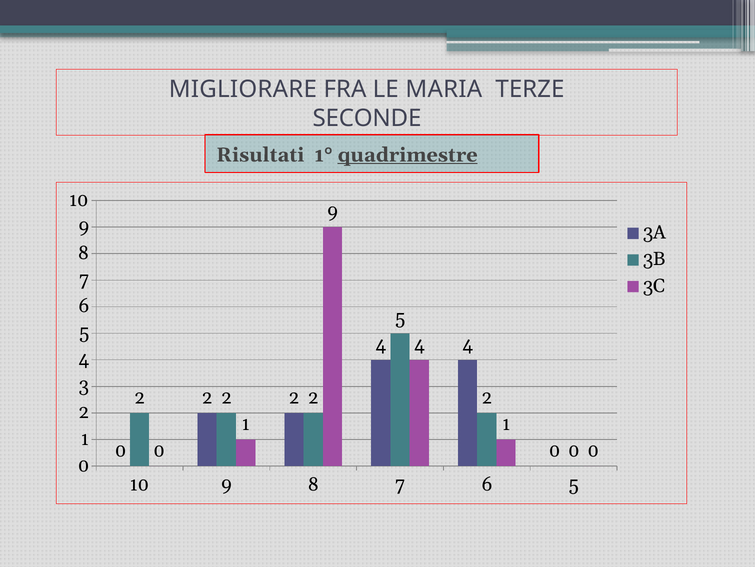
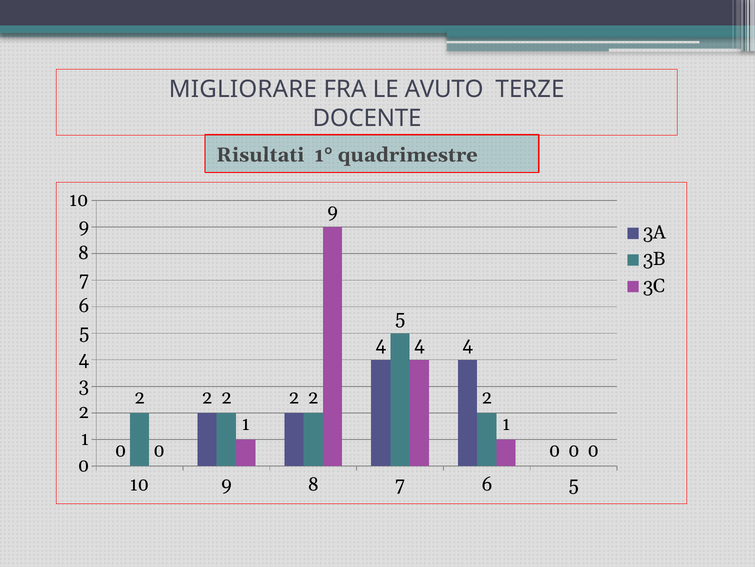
MARIA: MARIA -> AVUTO (444, 89)
SECONDE: SECONDE -> DOCENTE (367, 118)
quadrimestre underline: present -> none (408, 155)
